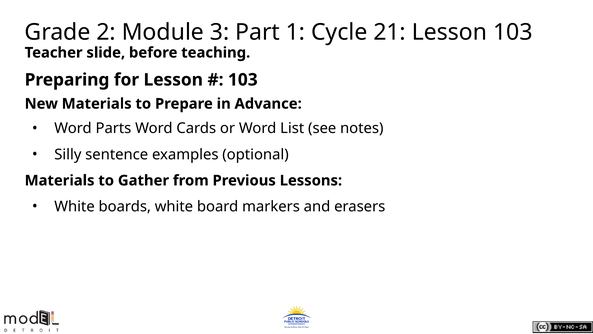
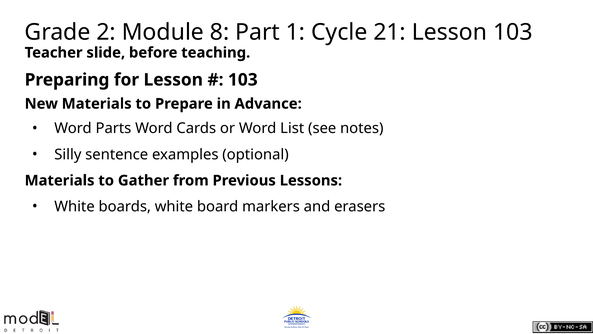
3: 3 -> 8 (220, 32)
